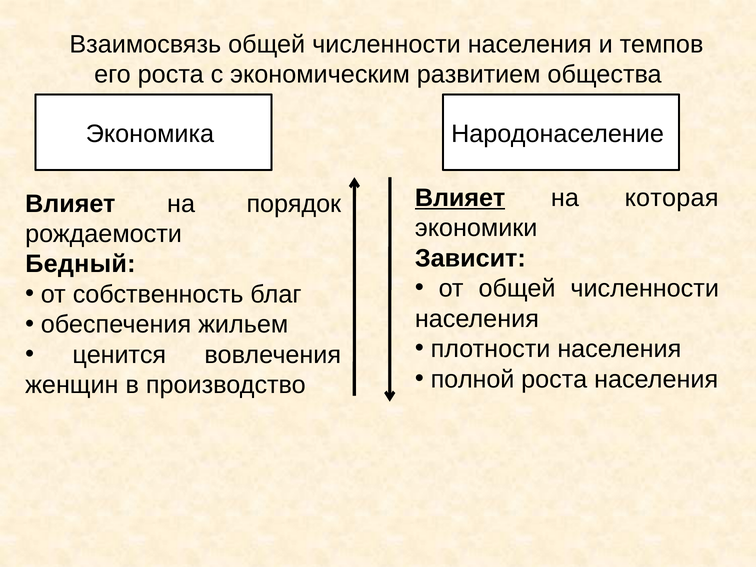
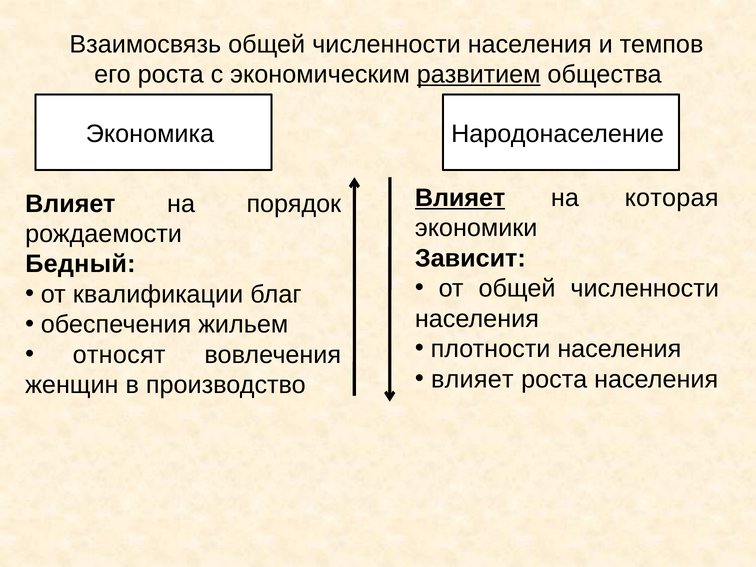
развитием underline: none -> present (479, 74)
собственность: собственность -> квалификации (158, 294)
ценится: ценится -> относят (119, 355)
полной: полной -> влияет (472, 379)
